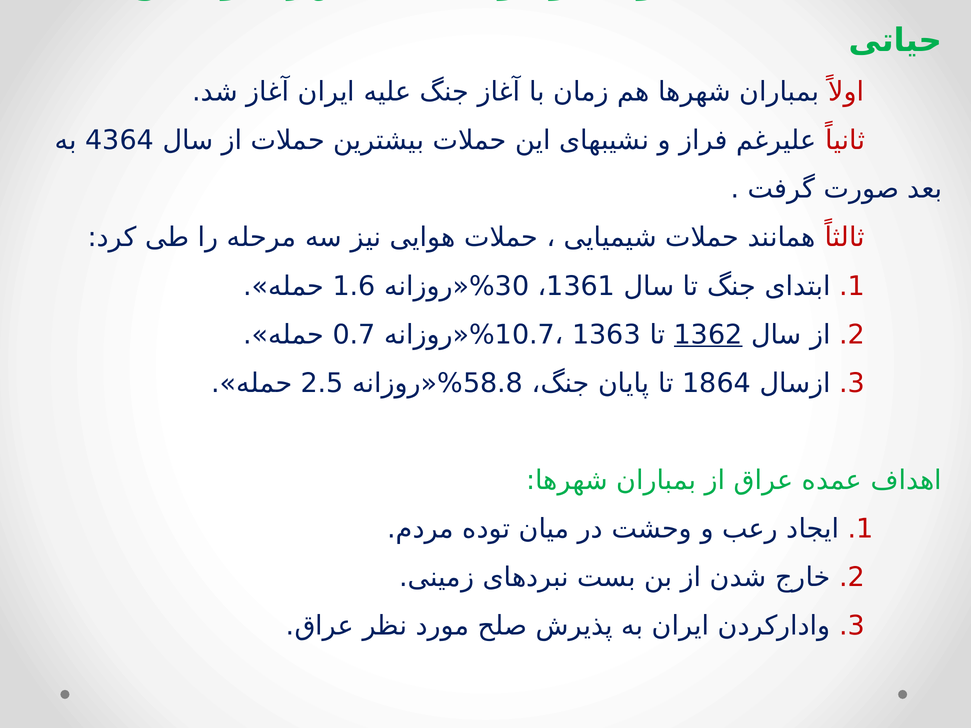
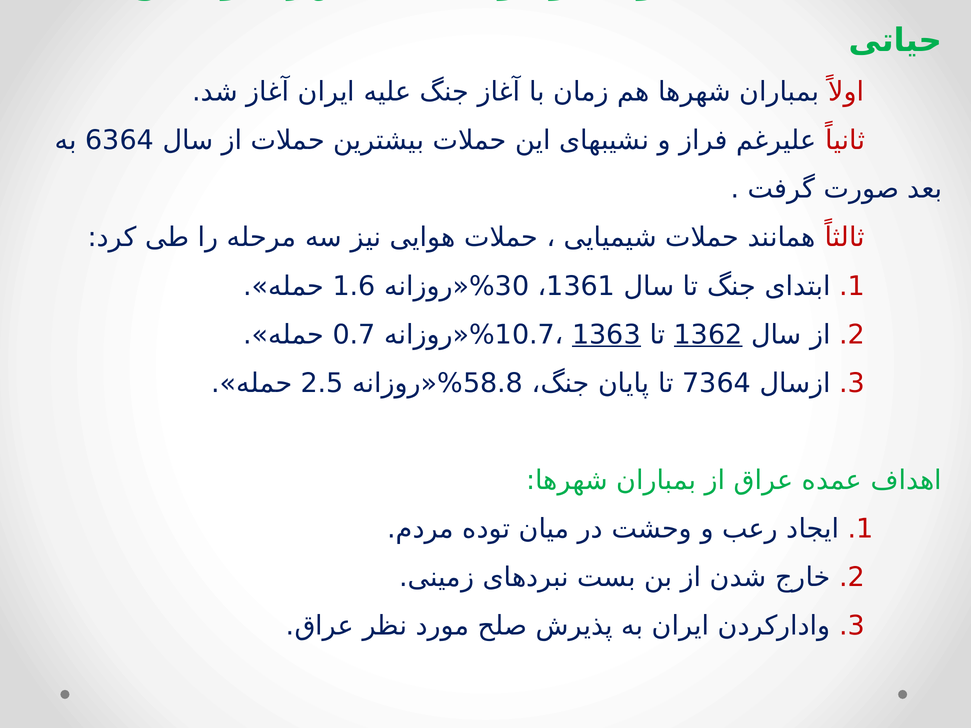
4364: 4364 -> 6364 (120, 141)
1363 underline: none -> present (606, 335)
1864: 1864 -> 7364 (717, 383)
